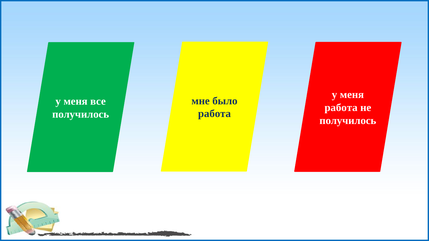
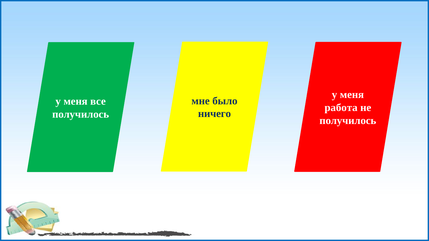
работа: работа -> ничего (215, 114)
